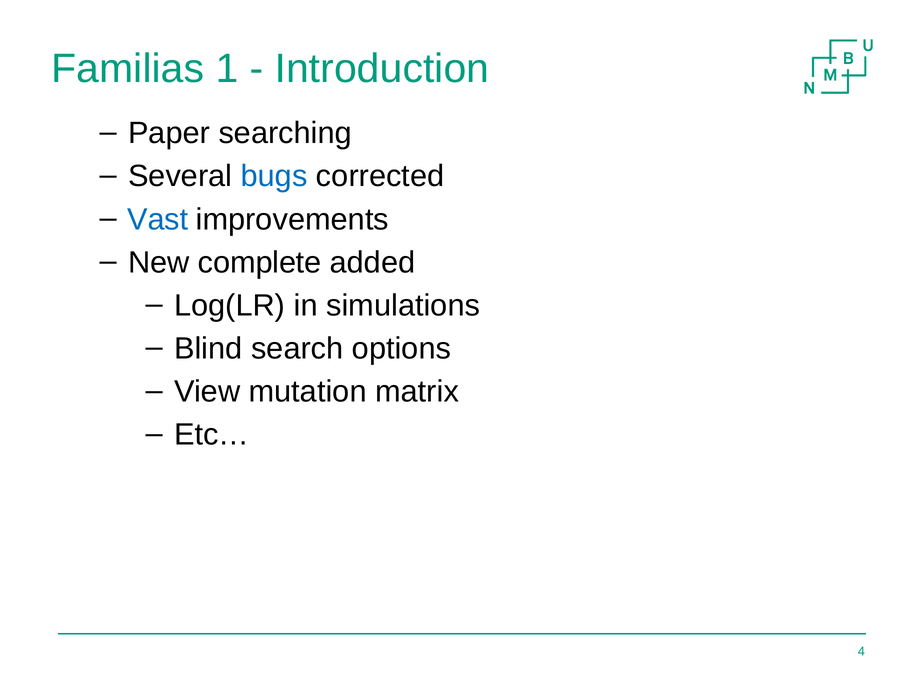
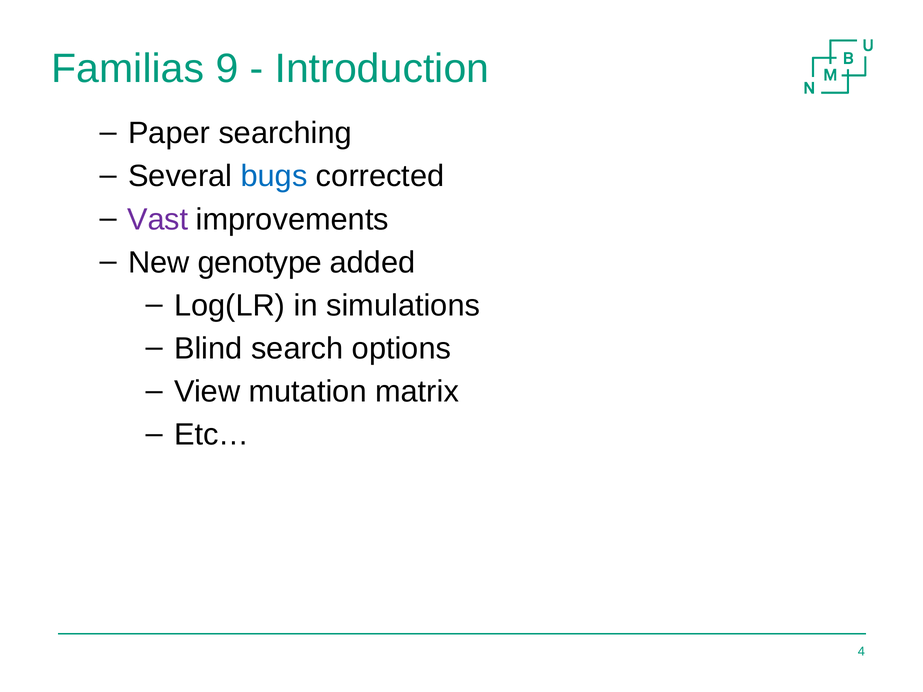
1: 1 -> 9 (227, 69)
Vast colour: blue -> purple (158, 219)
complete: complete -> genotype (260, 263)
